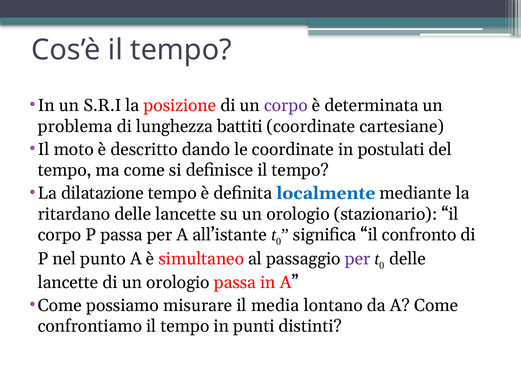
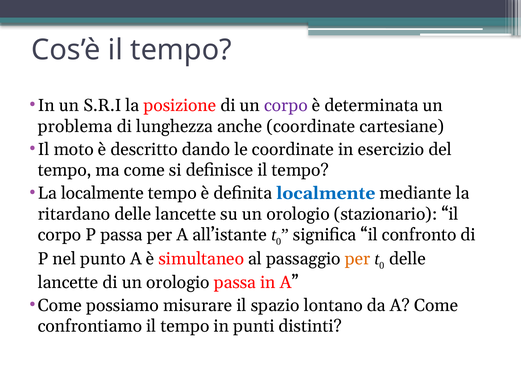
battiti: battiti -> anche (240, 126)
postulati: postulati -> esercizio (391, 149)
La dilatazione: dilatazione -> localmente (102, 193)
per colour: purple -> orange (357, 258)
media: media -> spazio (275, 305)
